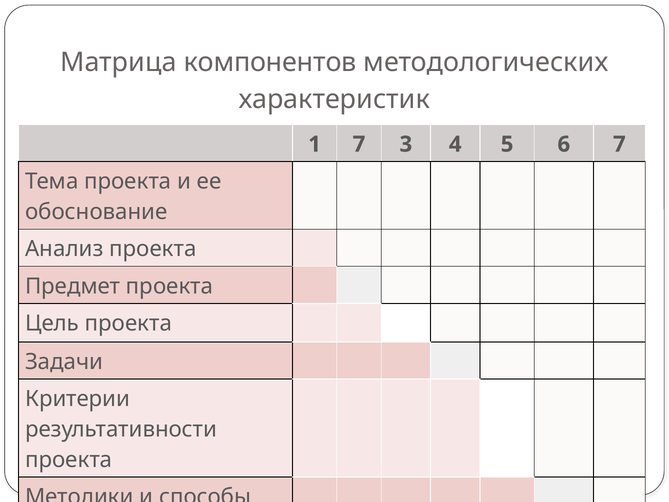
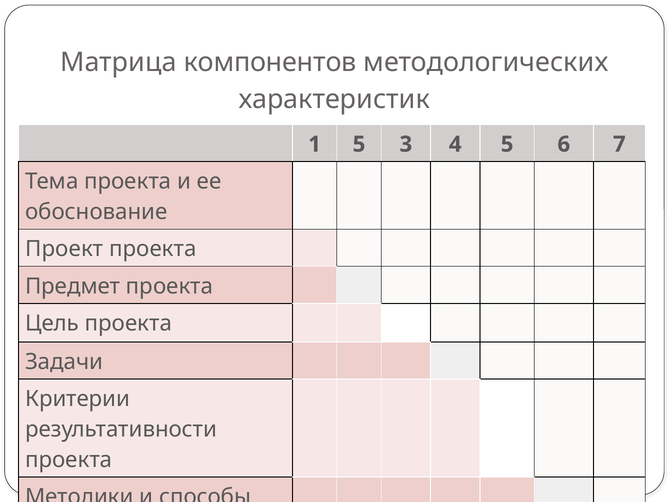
1 7: 7 -> 5 (359, 144)
Анализ: Анализ -> Проект (64, 249)
